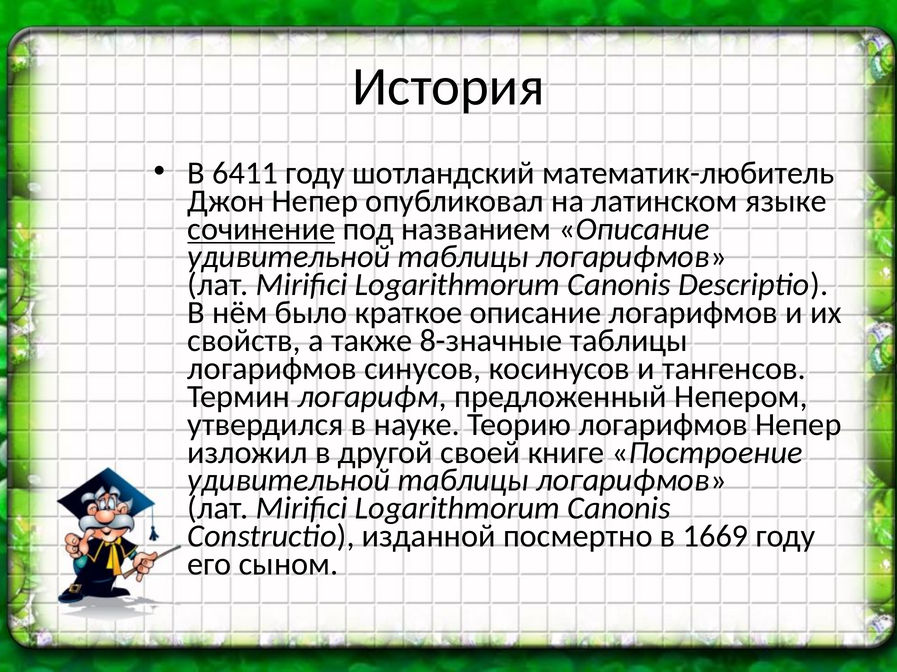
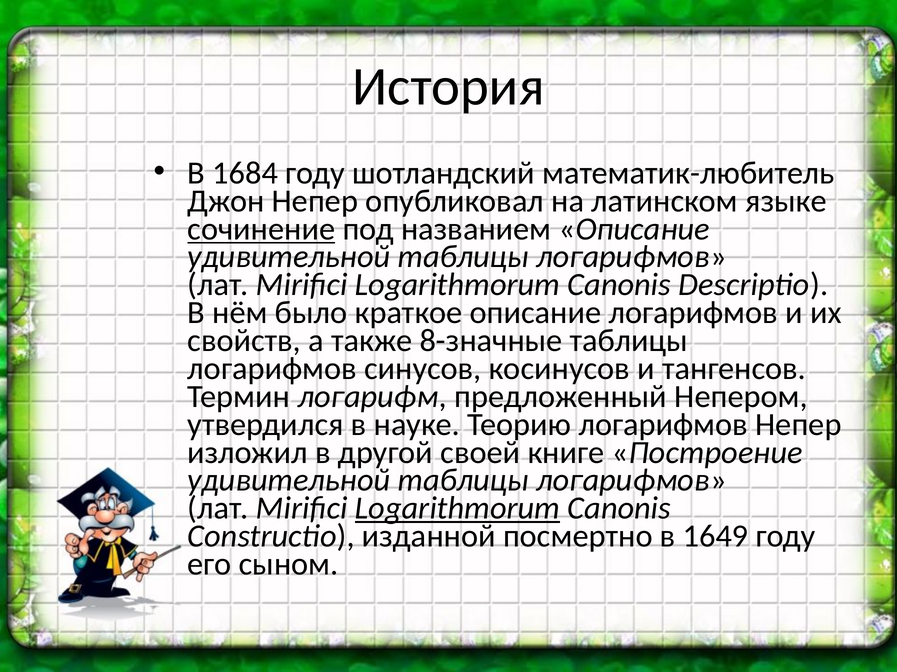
6411: 6411 -> 1684 (245, 173)
Logarithmorum underline: none -> present (457, 509)
1669: 1669 -> 1649 (716, 537)
